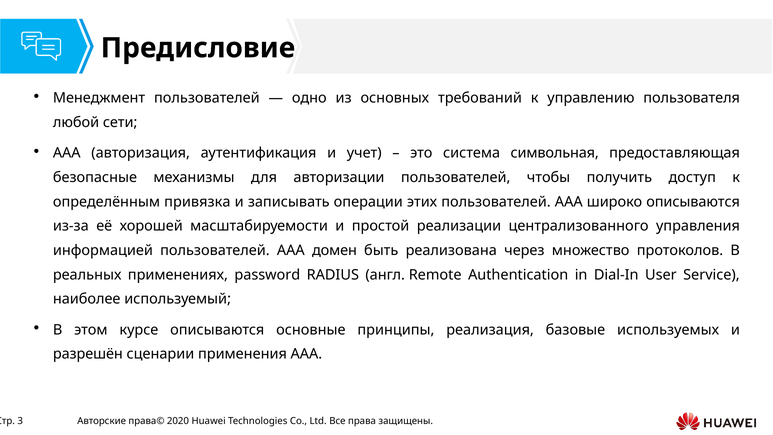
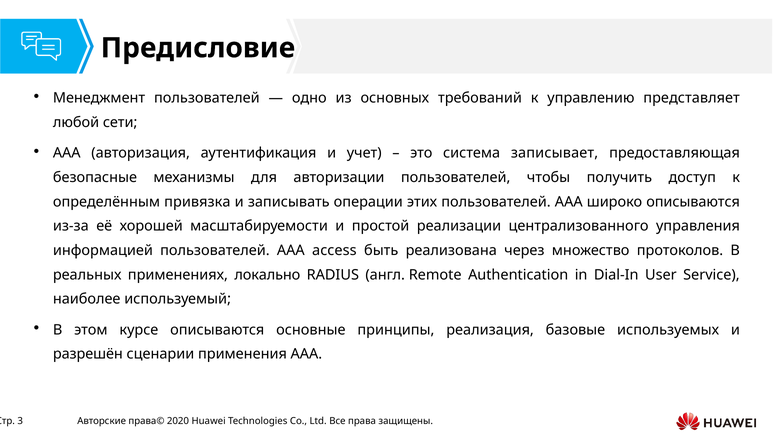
пользователя: пользователя -> представляет (692, 98)
символьная: символьная -> записывает (555, 153)
домен: домен -> access (334, 250)
password: password -> локально (267, 275)
